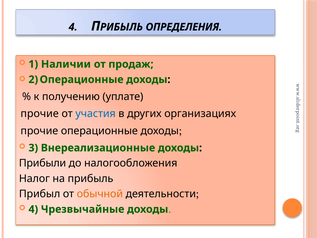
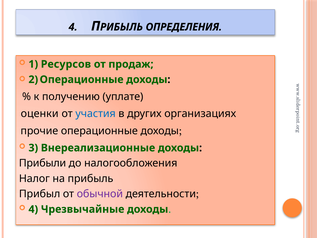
Наличии: Наличии -> Ресурсов (66, 64)
прочие: прочие -> оценки (40, 114)
обычной colour: orange -> purple (100, 194)
